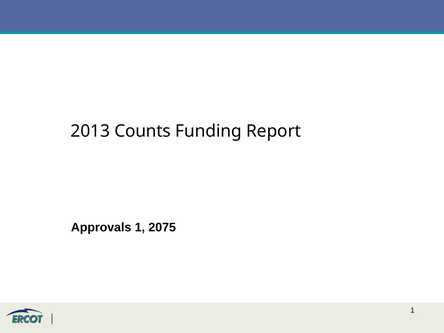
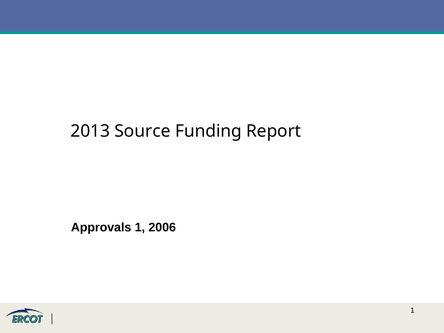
Counts: Counts -> Source (143, 131)
2075: 2075 -> 2006 (162, 227)
